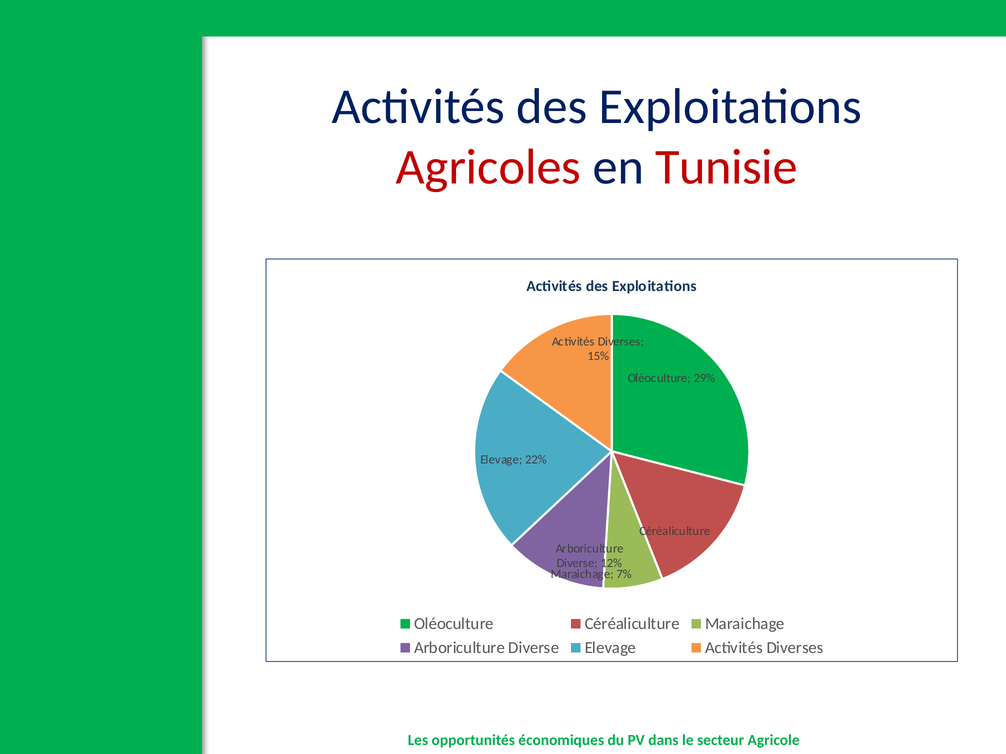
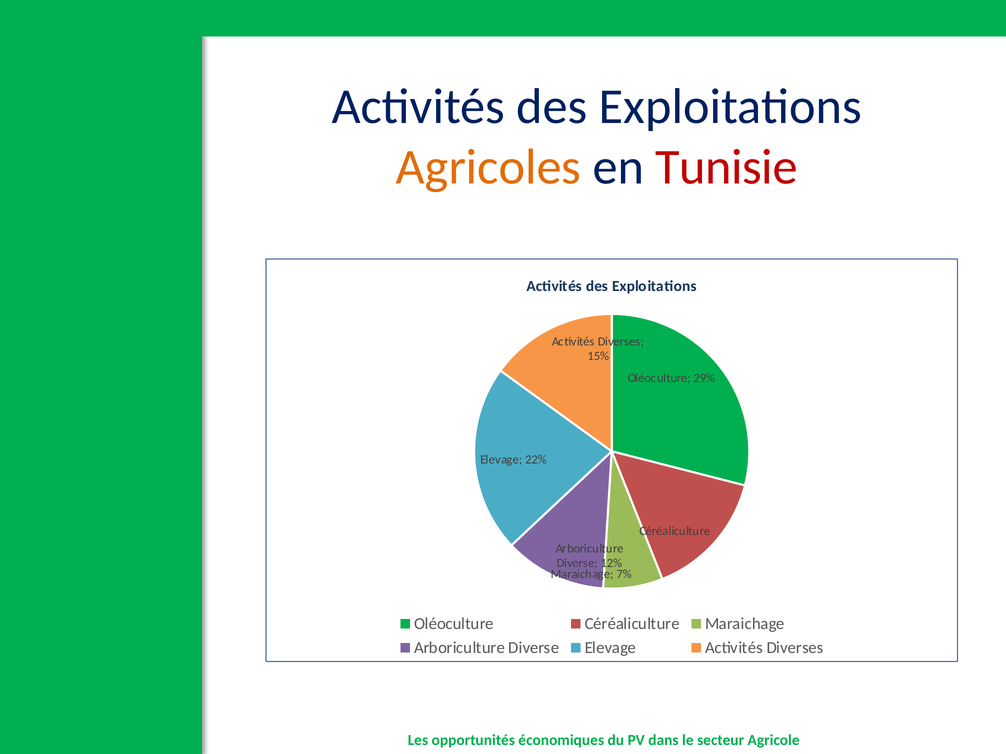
Agricoles colour: red -> orange (489, 167)
